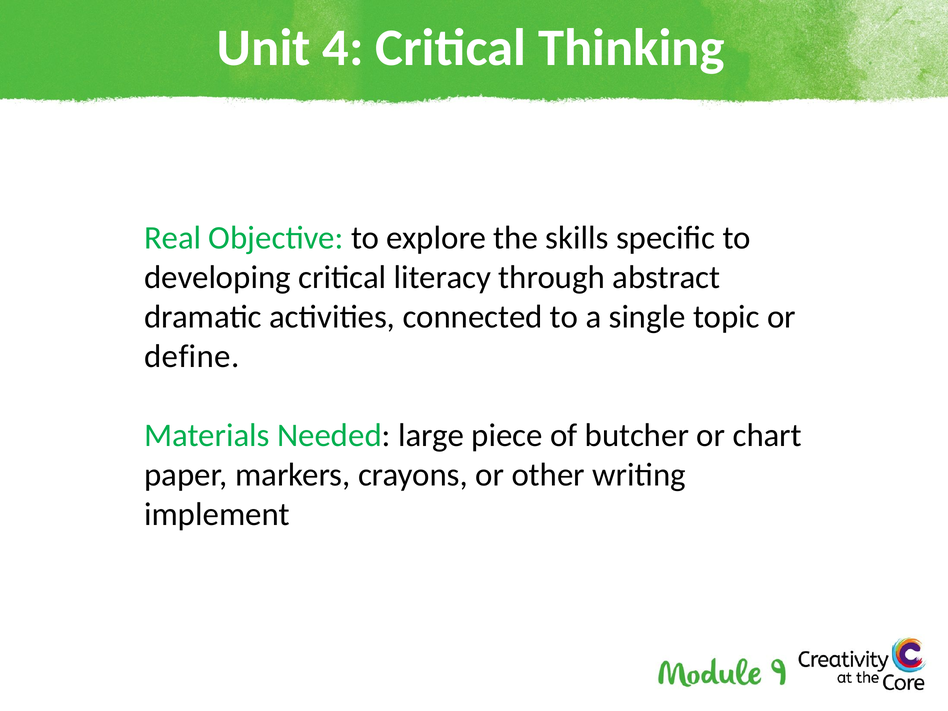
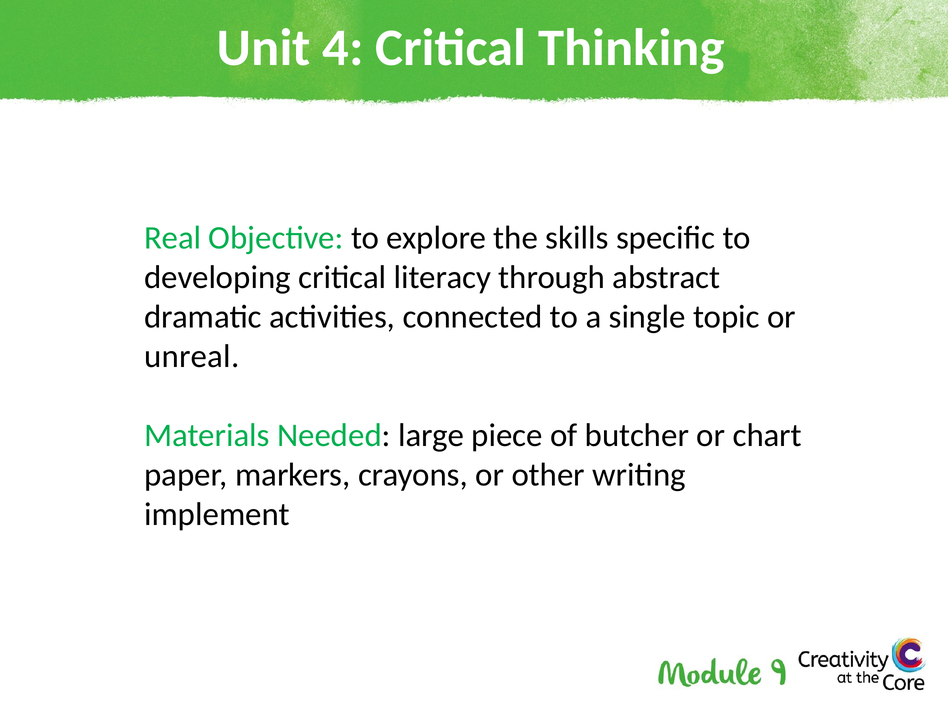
define: define -> unreal (192, 356)
